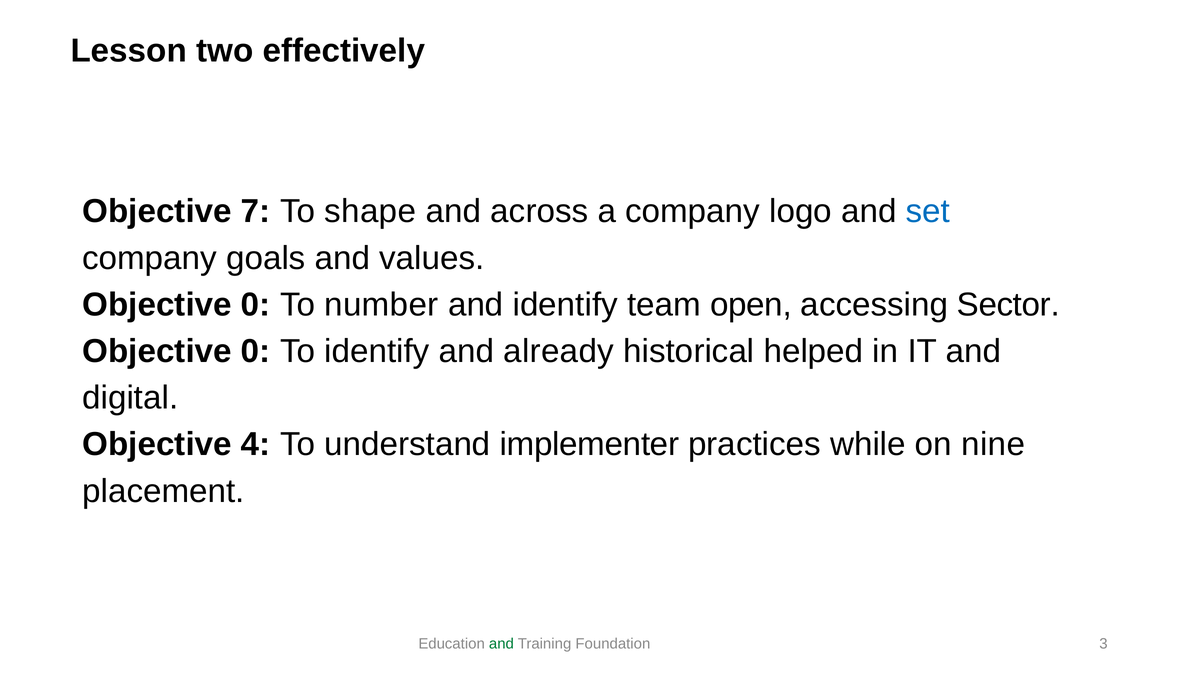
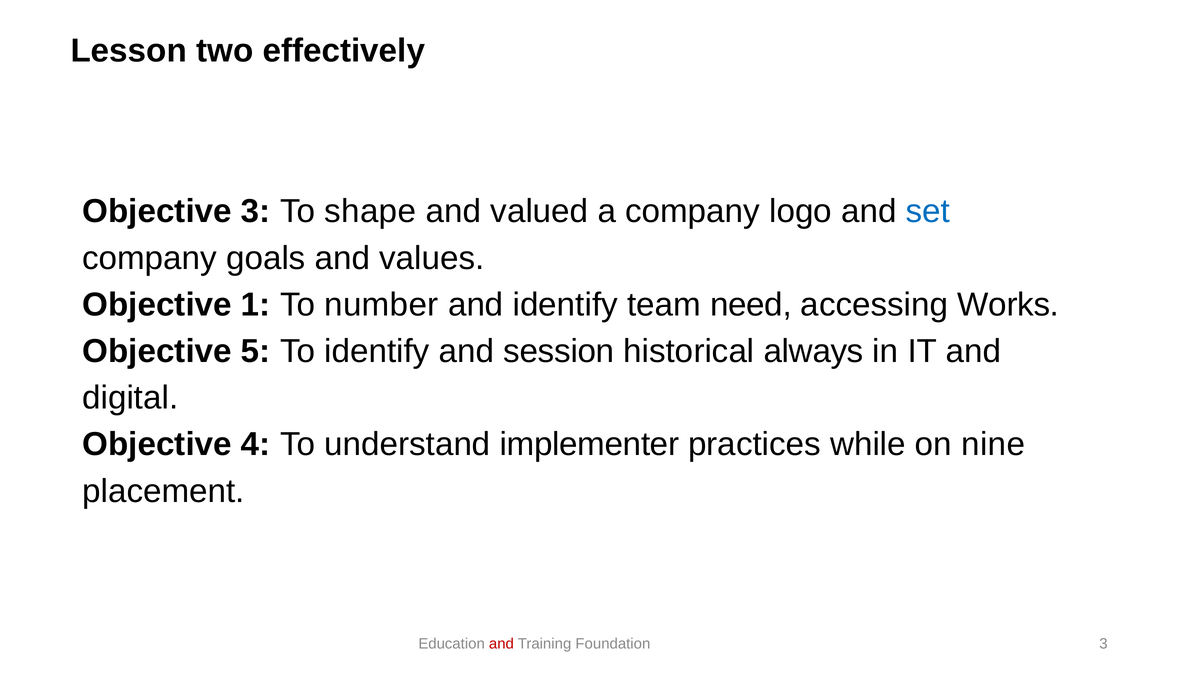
Objective 7: 7 -> 3 (256, 212)
across: across -> valued (539, 212)
0: 0 -> 1 (256, 305)
open: open -> need (751, 305)
Sector: Sector -> Works (1008, 305)
0: 0 -> 5 (256, 352)
already: already -> session (559, 352)
helped: helped -> always (814, 352)
and colour: green -> red (501, 644)
